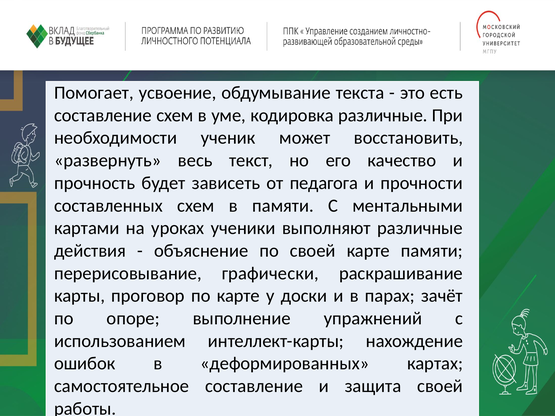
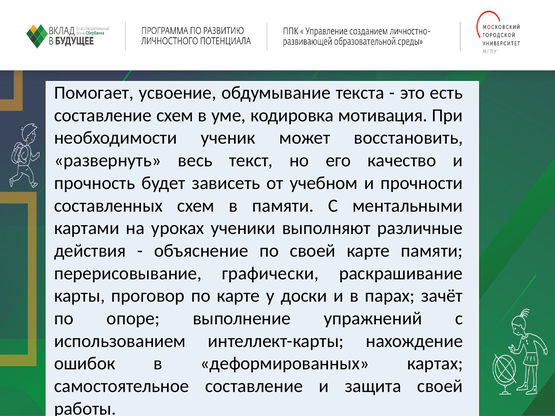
кодировка различные: различные -> мотивация (383, 115)
педагога: педагога -> учебном (324, 183)
